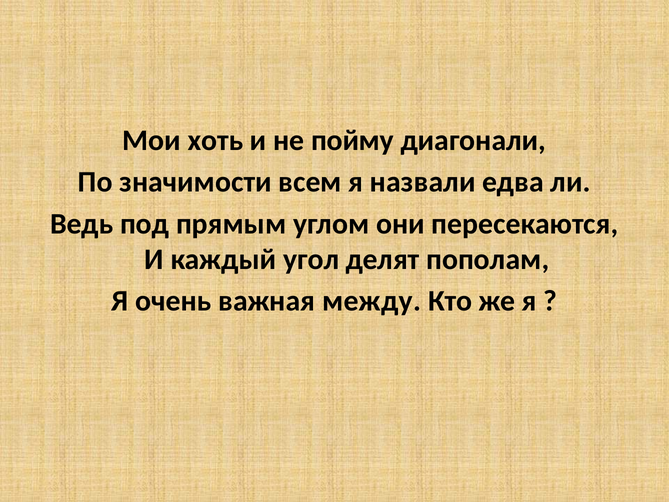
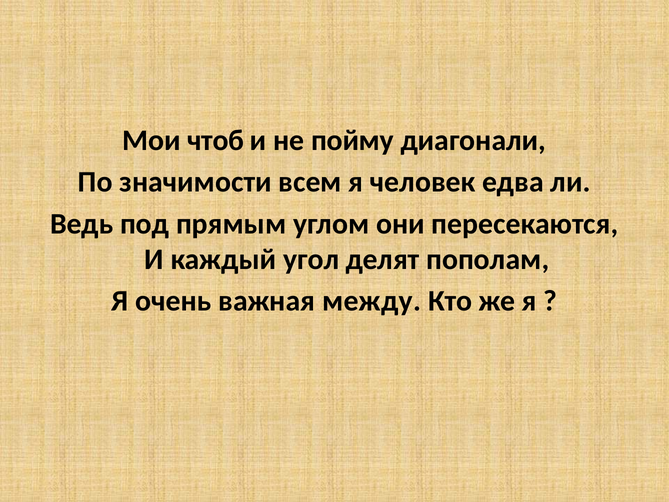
хоть: хоть -> чтоб (216, 140)
назвали: назвали -> человек (423, 182)
